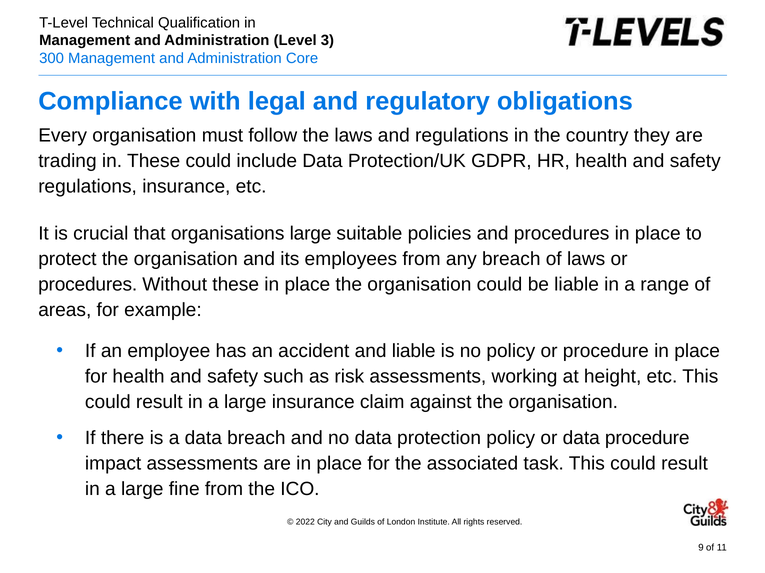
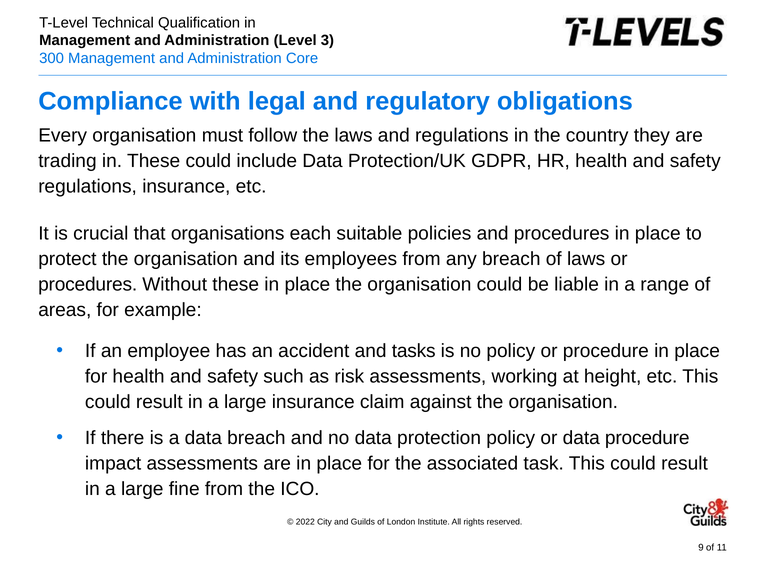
organisations large: large -> each (310, 234)
and liable: liable -> tasks (414, 352)
